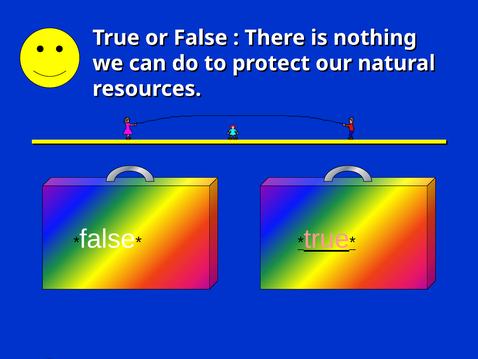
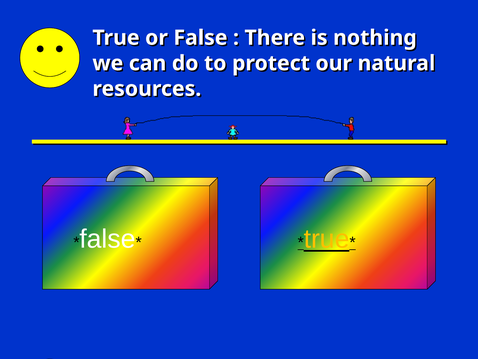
true colour: pink -> yellow (327, 239)
